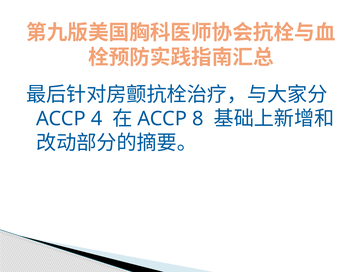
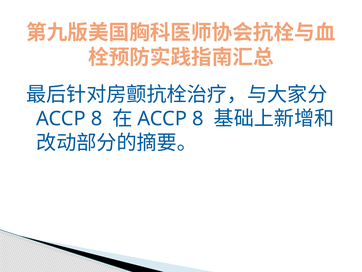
4: 4 -> 8 (97, 119)
